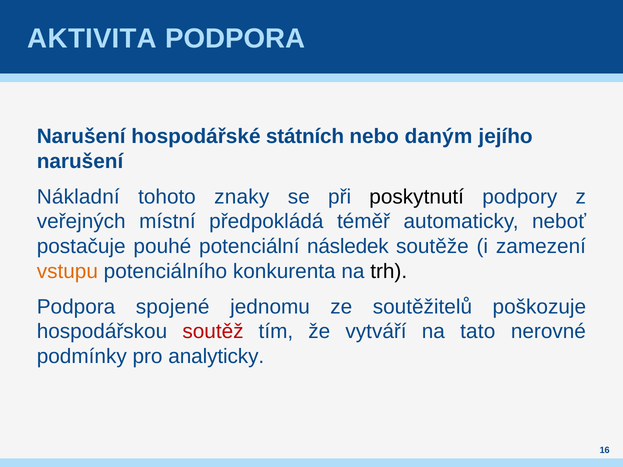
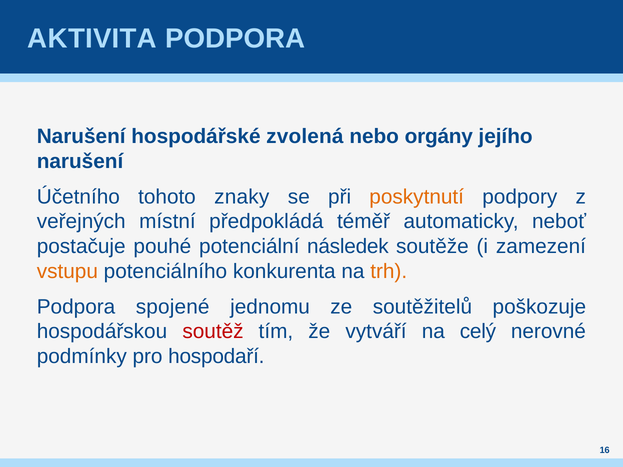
státních: státních -> zvolená (305, 137)
daným: daným -> orgány (439, 137)
Nákladní: Nákladní -> Účetního (78, 197)
poskytnutí colour: black -> orange (417, 197)
trh colour: black -> orange (389, 272)
tato: tato -> celý (478, 332)
analyticky: analyticky -> hospodaří (216, 357)
